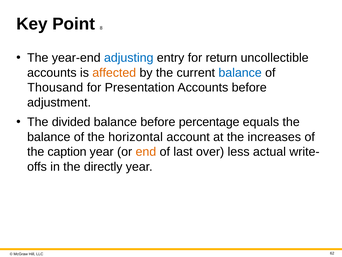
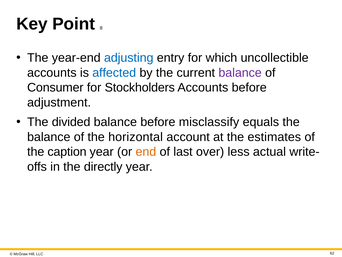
return: return -> which (221, 58)
affected colour: orange -> blue (114, 73)
balance colour: blue -> purple (240, 73)
Thousand: Thousand -> Consumer (55, 87)
Presentation: Presentation -> Stockholders (140, 87)
percentage: percentage -> misclassify (209, 122)
increases: increases -> estimates (274, 137)
